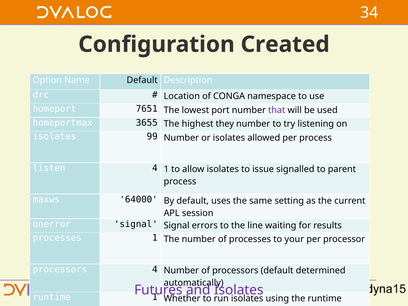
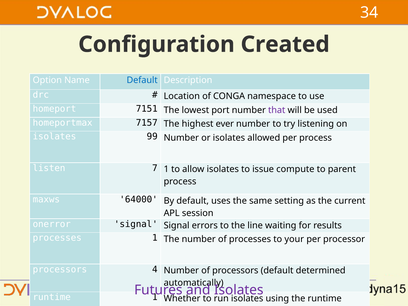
Default colour: black -> blue (142, 80)
7651: 7651 -> 7151 (147, 109)
3655: 3655 -> 7157 (147, 123)
they: they -> ever (225, 124)
listen 4: 4 -> 7 (155, 168)
signalled: signalled -> compute (295, 169)
